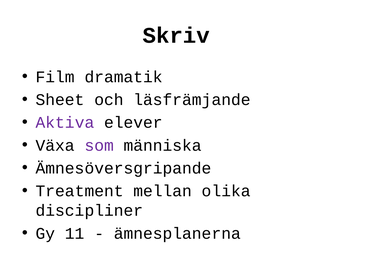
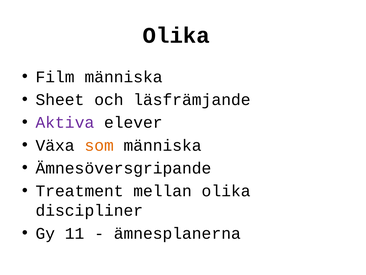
Skriv: Skriv -> Olika (176, 35)
Film dramatik: dramatik -> människa (124, 77)
som colour: purple -> orange (99, 145)
